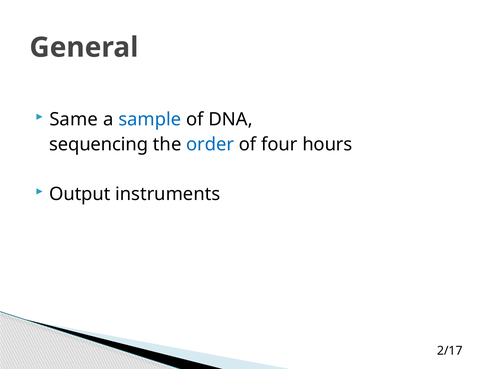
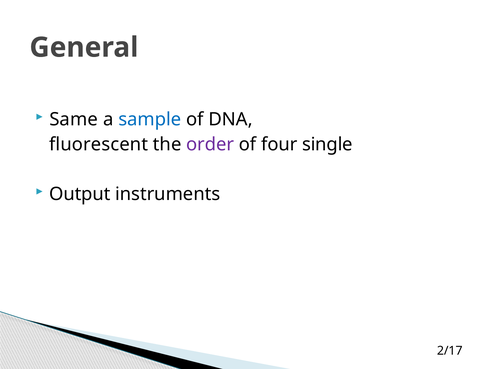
sequencing: sequencing -> fluorescent (99, 144)
order colour: blue -> purple (210, 144)
hours: hours -> single (327, 144)
